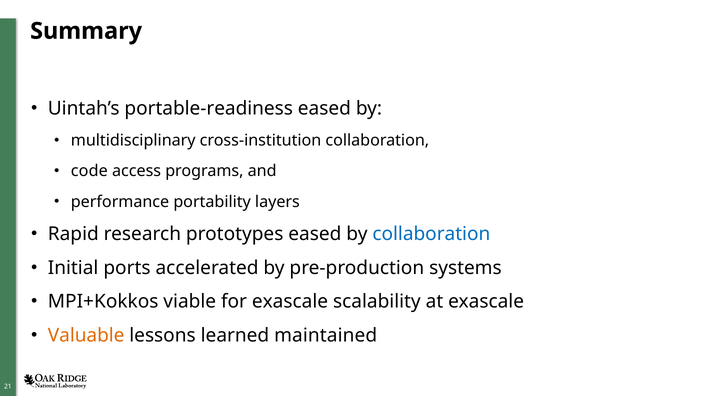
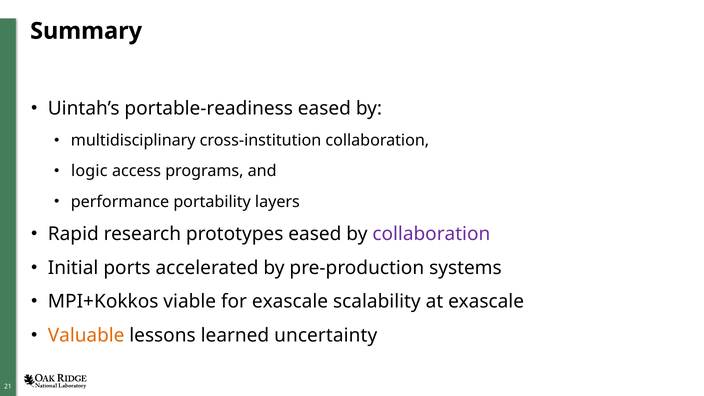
code: code -> logic (89, 171)
collaboration colour: blue -> purple (431, 234)
maintained: maintained -> uncertainty (326, 335)
